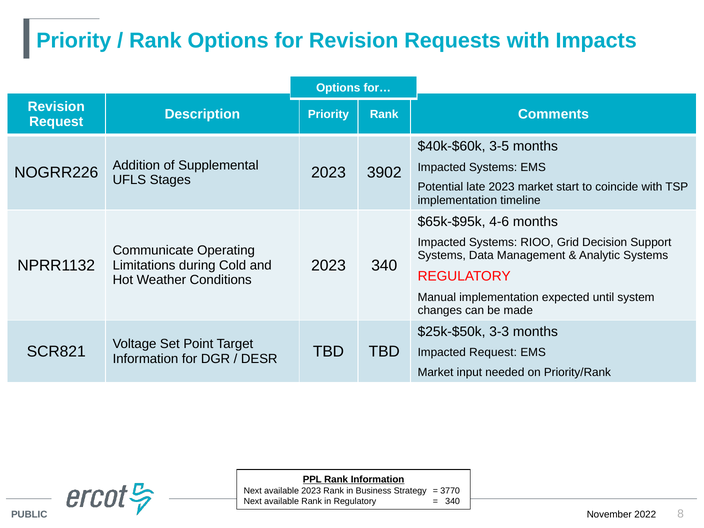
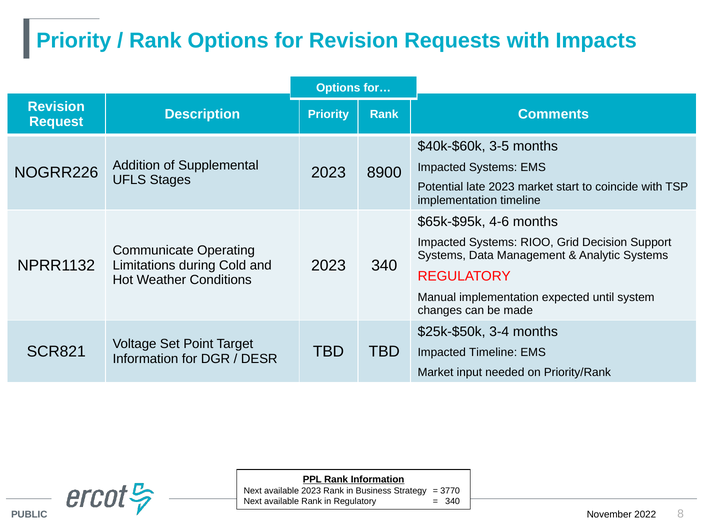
3902: 3902 -> 8900 (384, 173)
3-3: 3-3 -> 3-4 (499, 332)
Impacted Request: Request -> Timeline (493, 353)
